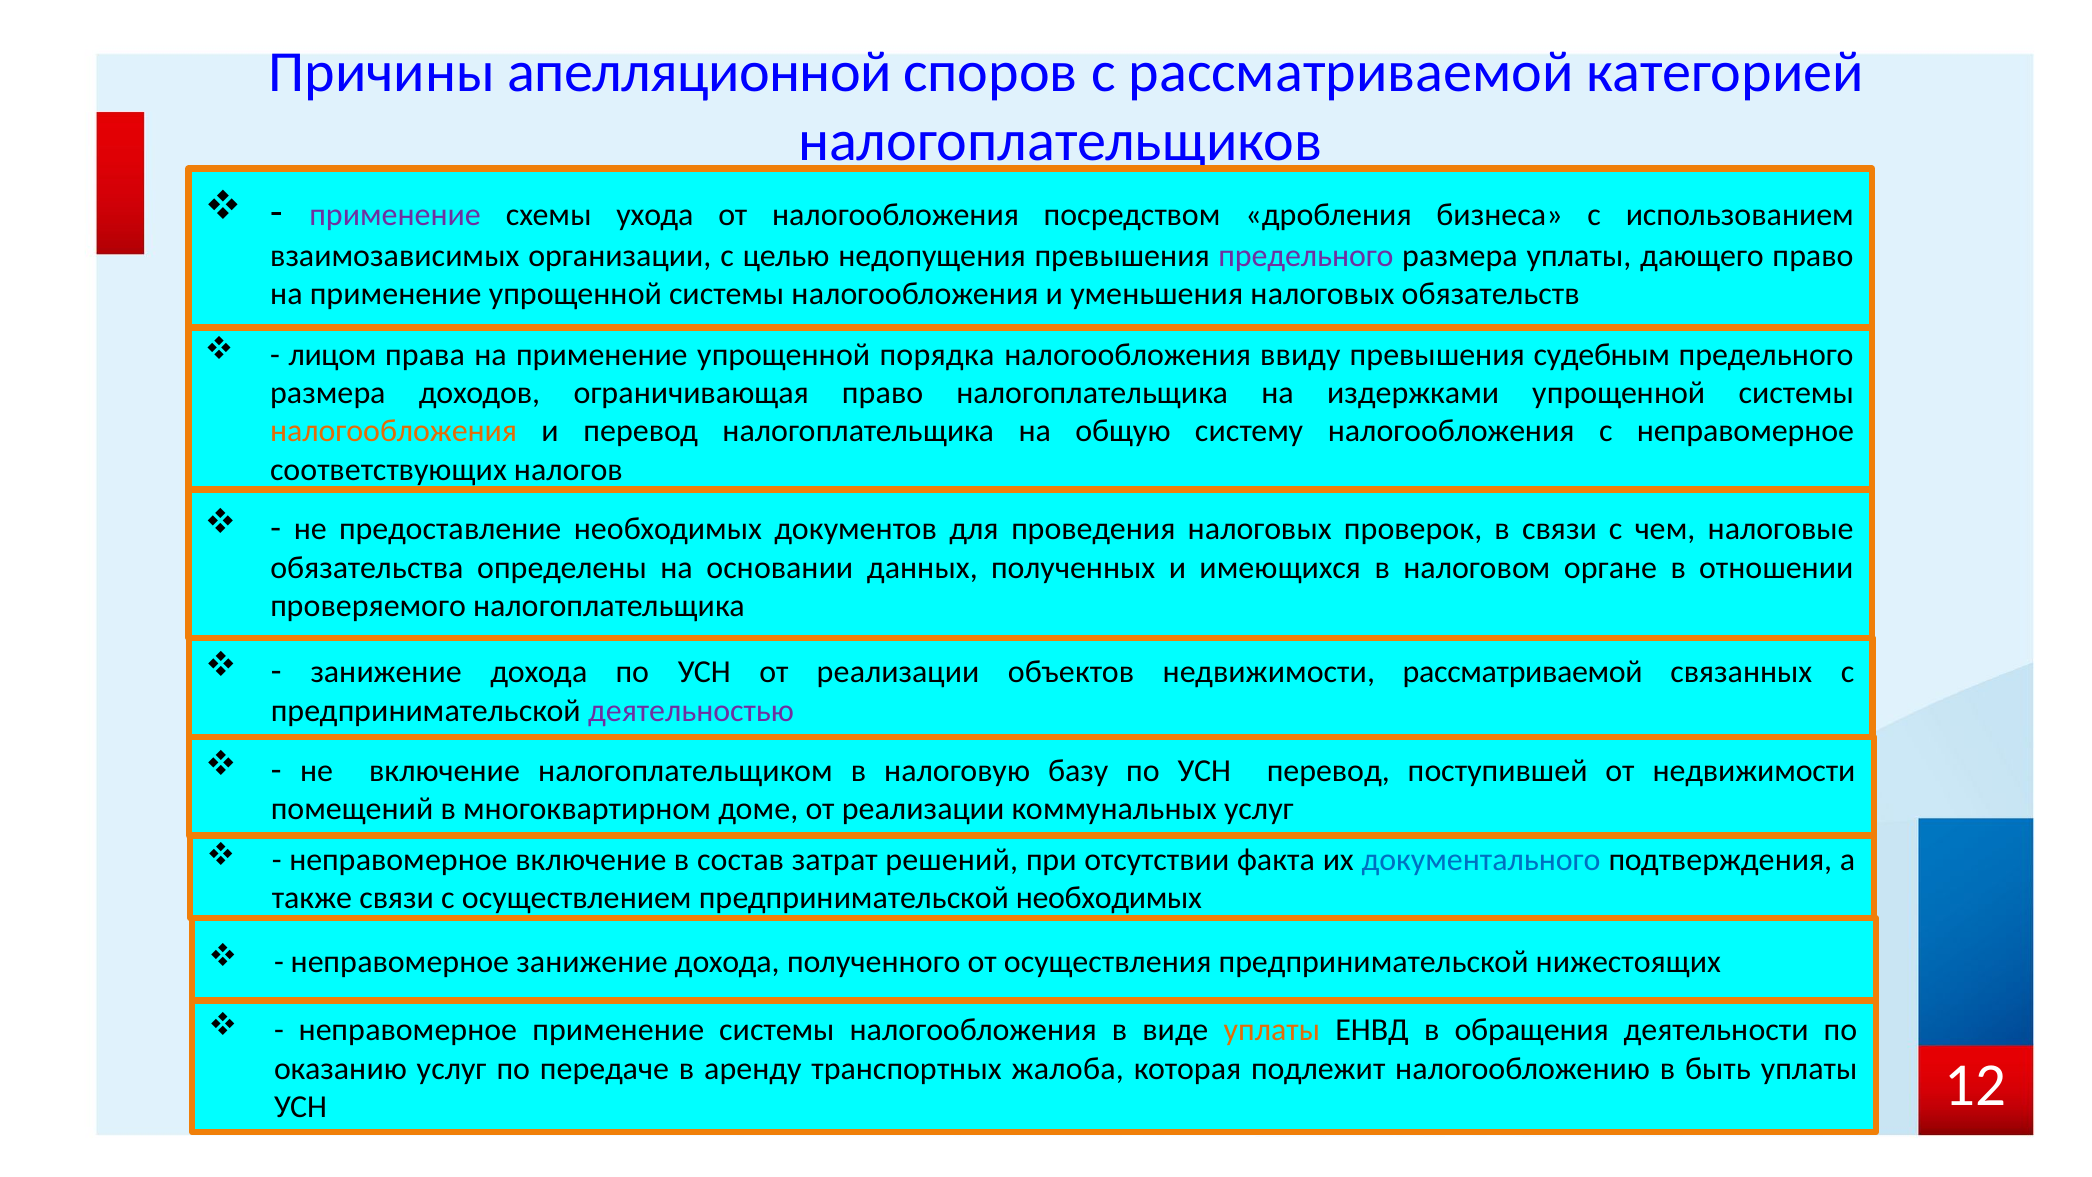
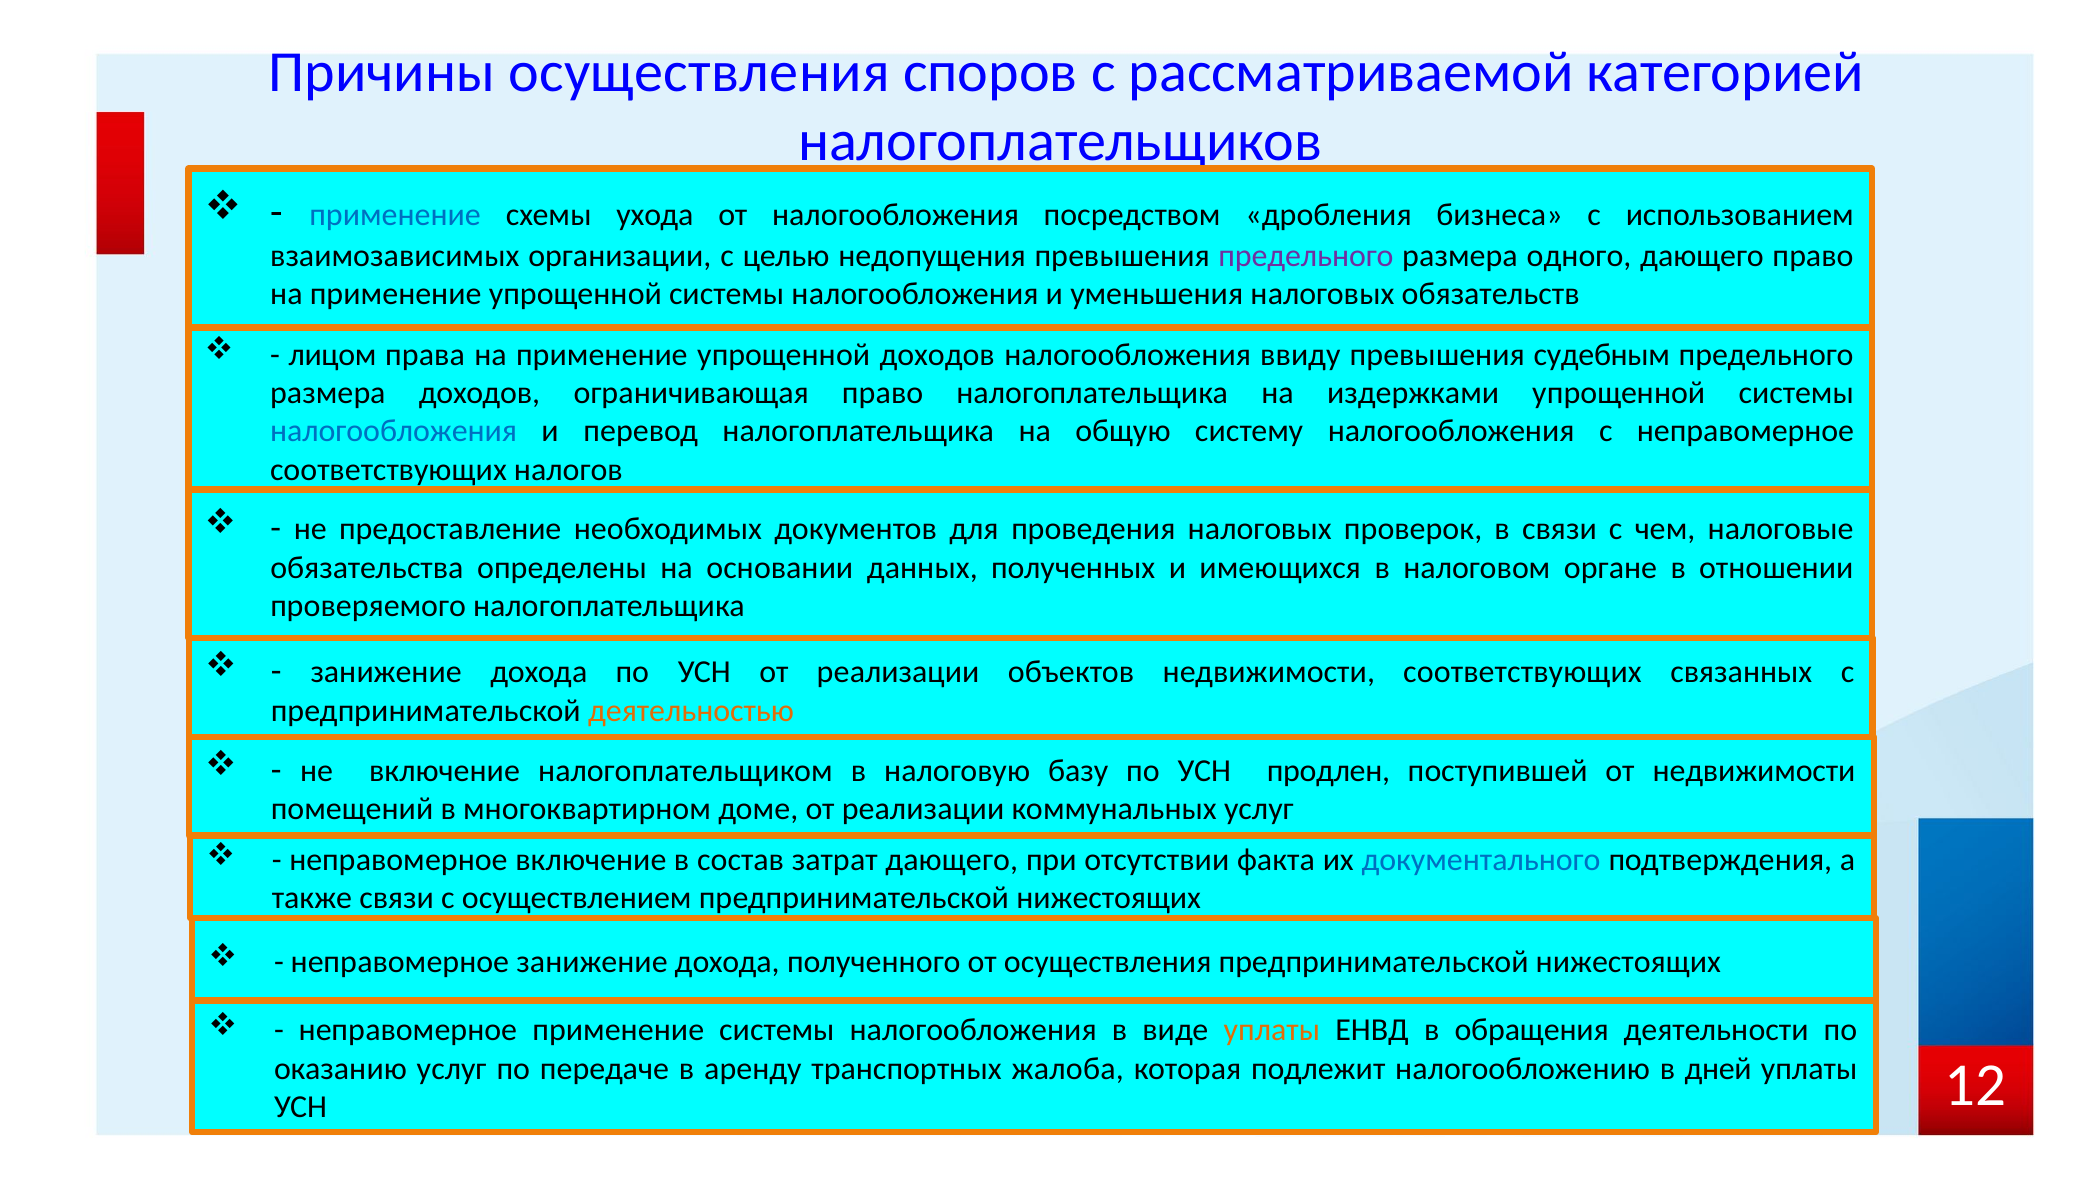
Причины апелляционной: апелляционной -> осуществления (699, 72)
применение colour: purple -> blue (395, 215)
размера уплаты: уплаты -> одного (1579, 255)
упрощенной порядка: порядка -> доходов (937, 354)
налогообложения colour: orange -> blue (394, 431)
недвижимости рассматриваемой: рассматриваемой -> соответствующих (1522, 671)
деятельностью colour: purple -> orange (691, 710)
УСН перевод: перевод -> продлен (1328, 770)
затрат решений: решений -> дающего (952, 860)
осуществлением предпринимательской необходимых: необходимых -> нижестоящих (1109, 898)
быть: быть -> дней (1718, 1068)
